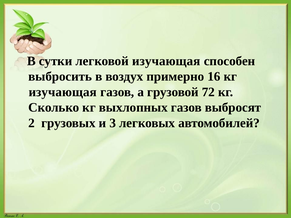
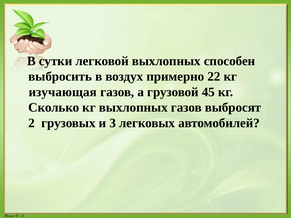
легковой изучающая: изучающая -> выхлопных (166, 61)
16: 16 -> 22 (214, 77)
72: 72 -> 45 (208, 92)
